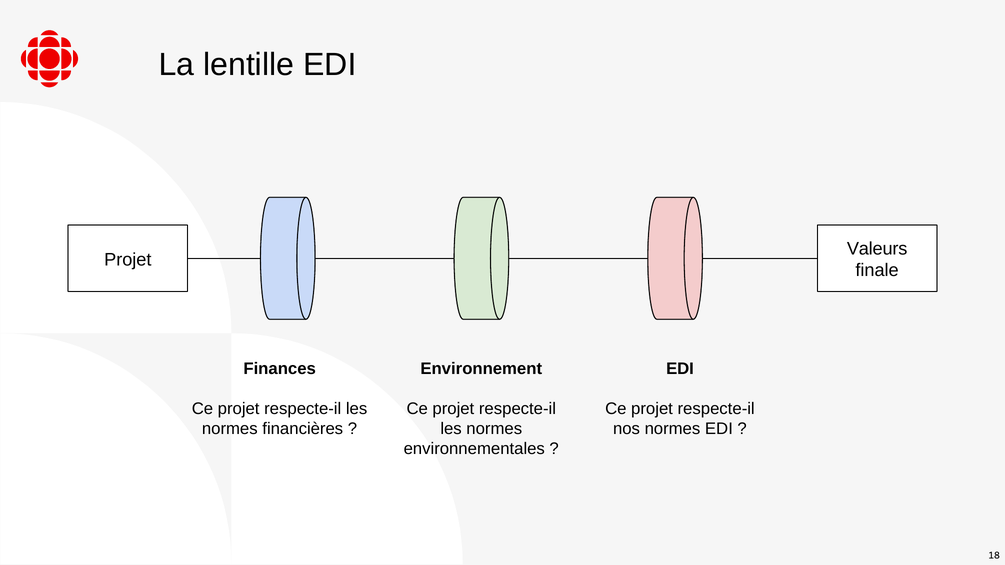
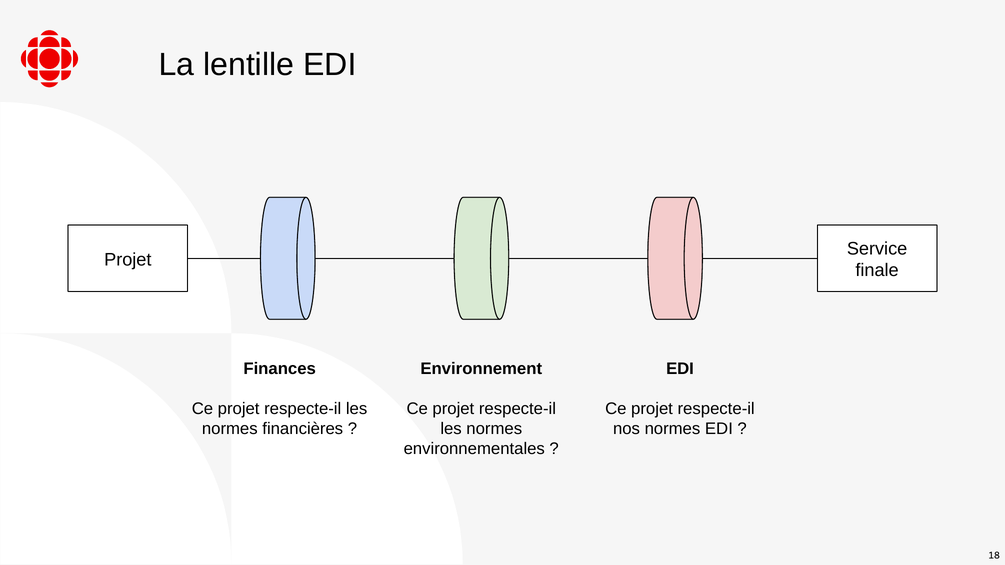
Valeurs: Valeurs -> Service (877, 249)
